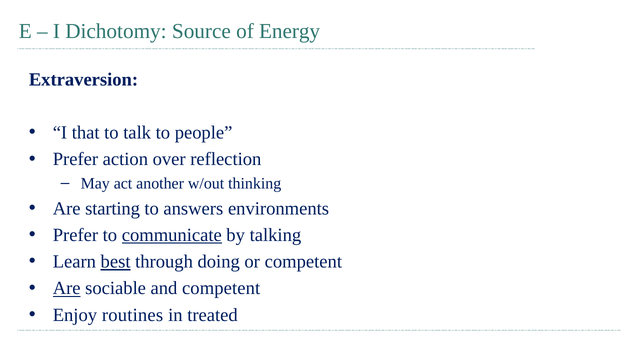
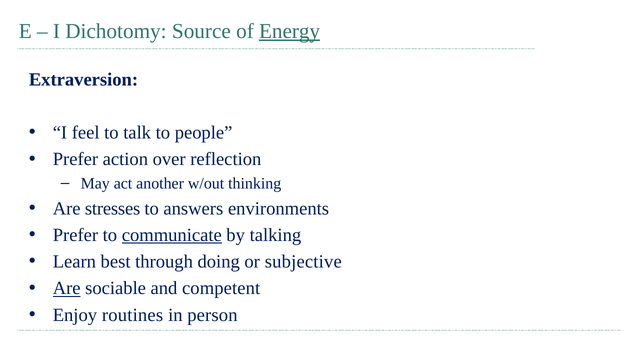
Energy underline: none -> present (290, 31)
that: that -> feel (86, 132)
starting: starting -> stresses (113, 208)
best underline: present -> none (116, 261)
or competent: competent -> subjective (303, 261)
treated: treated -> person (212, 314)
